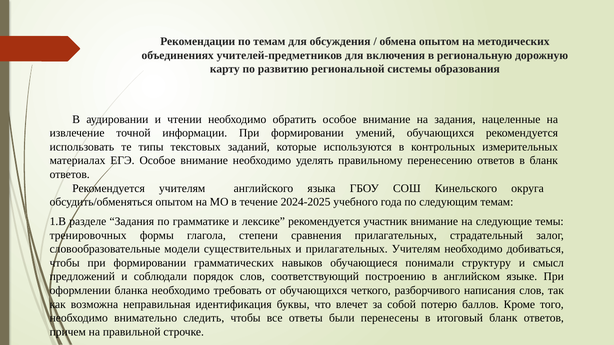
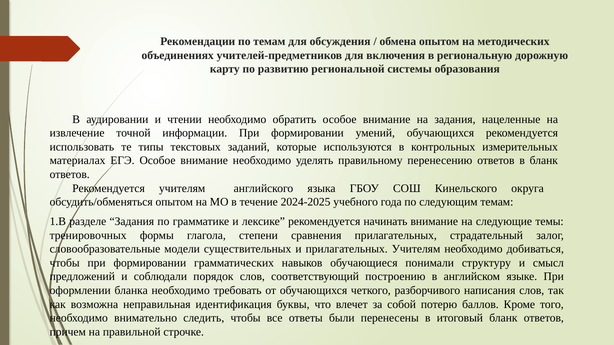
участник: участник -> начинать (385, 222)
